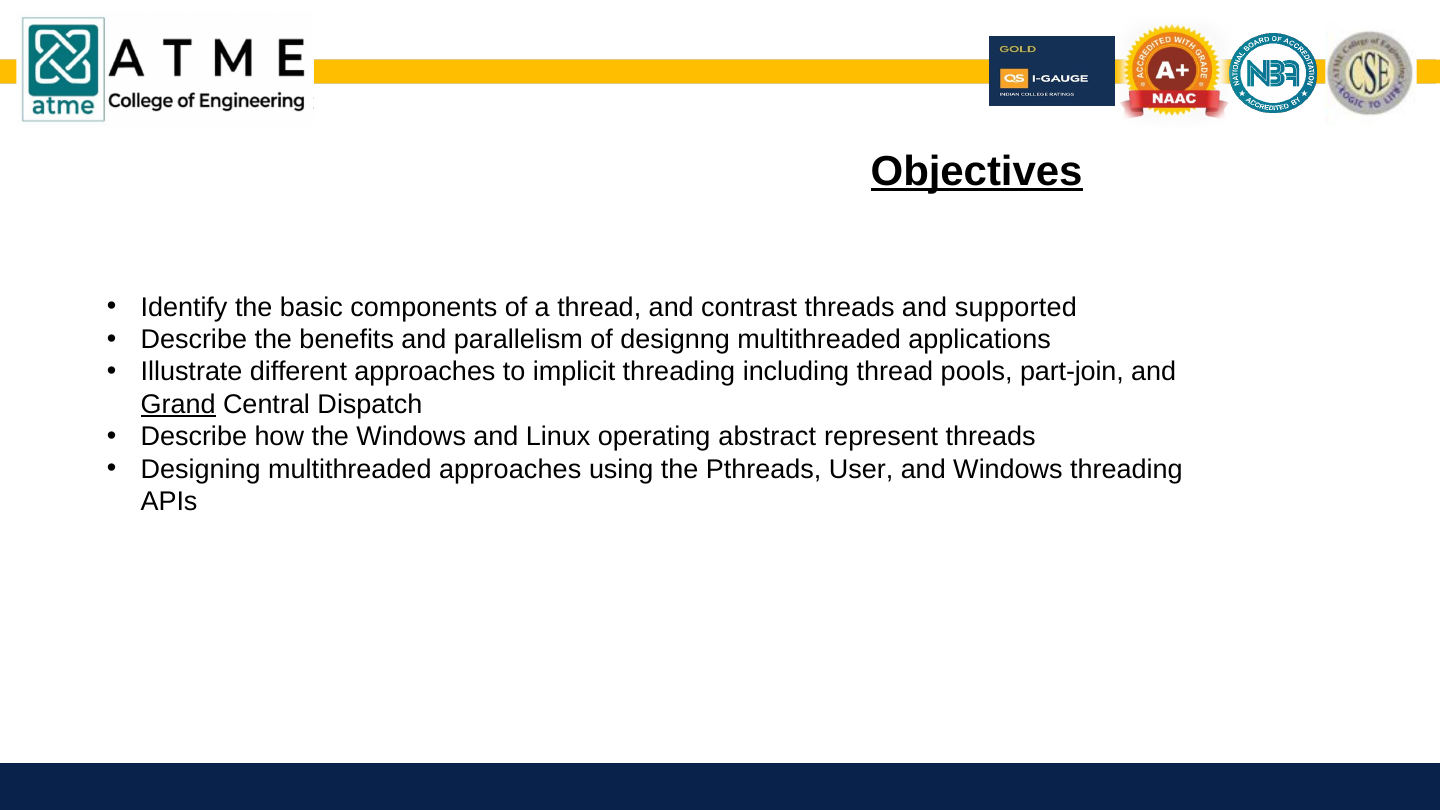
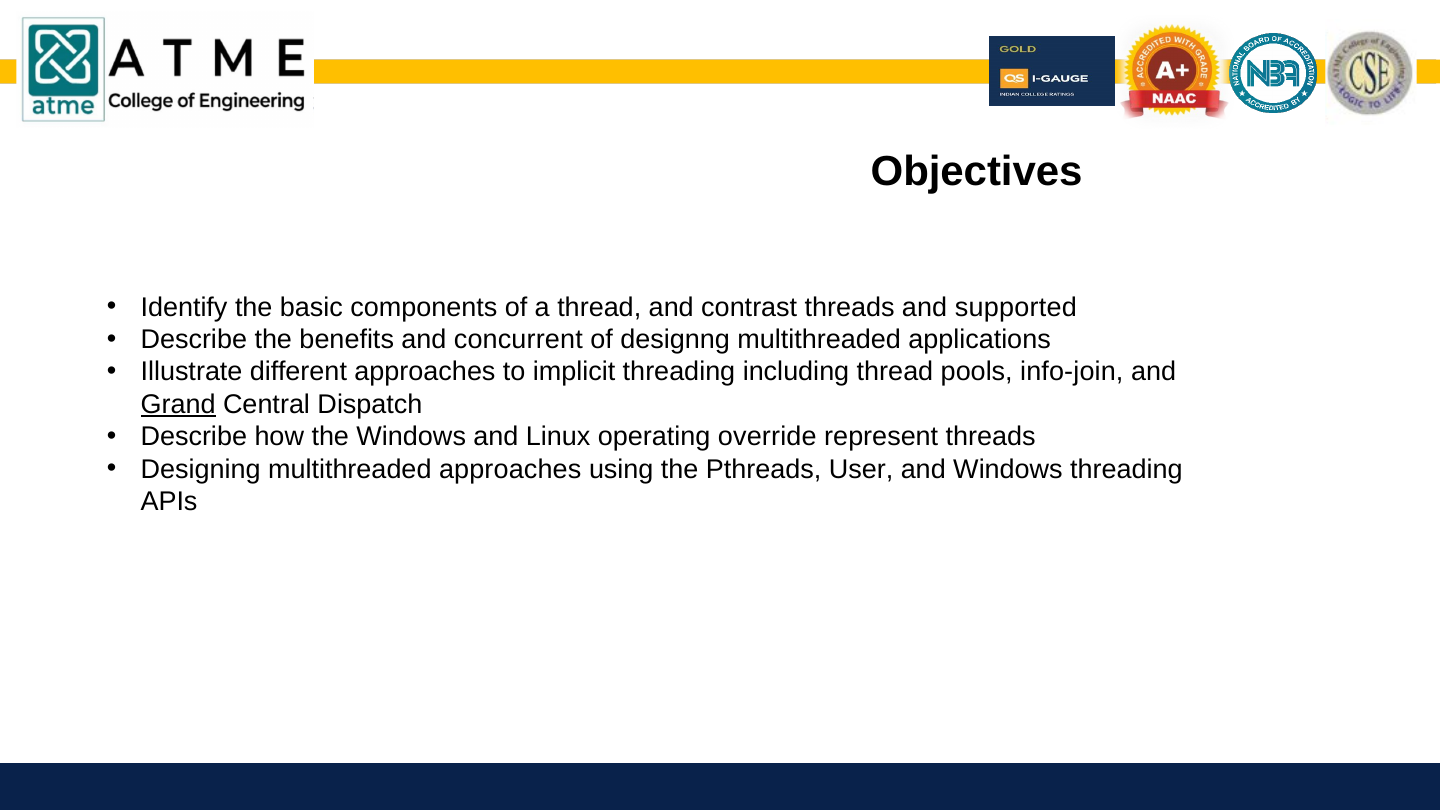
Objectives underline: present -> none (977, 171)
parallelism: parallelism -> concurrent (518, 340)
part-join: part-join -> info-join (1072, 372)
abstract: abstract -> override (767, 437)
